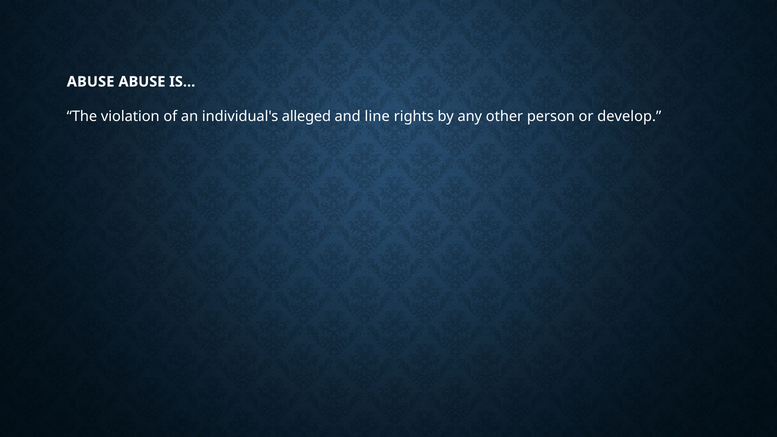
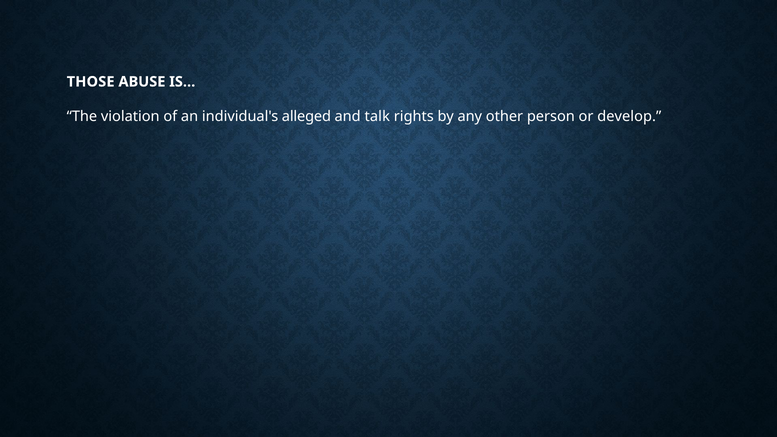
ABUSE: ABUSE -> THOSE (91, 82)
line: line -> talk (377, 117)
